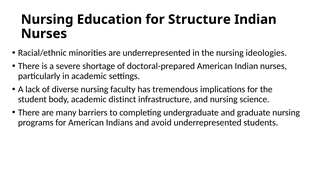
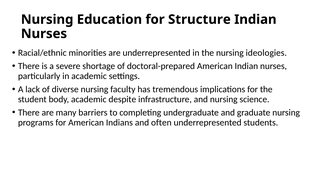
distinct: distinct -> despite (122, 99)
avoid: avoid -> often (161, 122)
